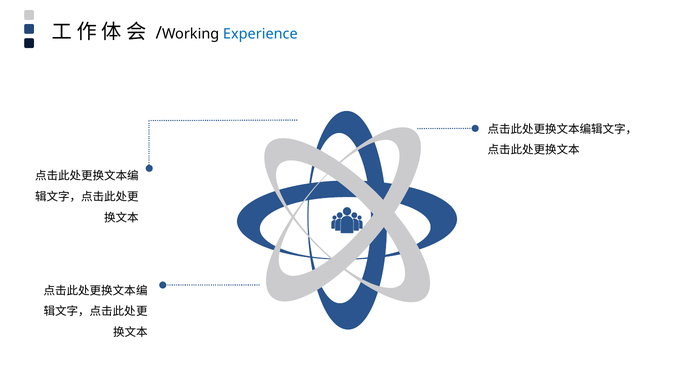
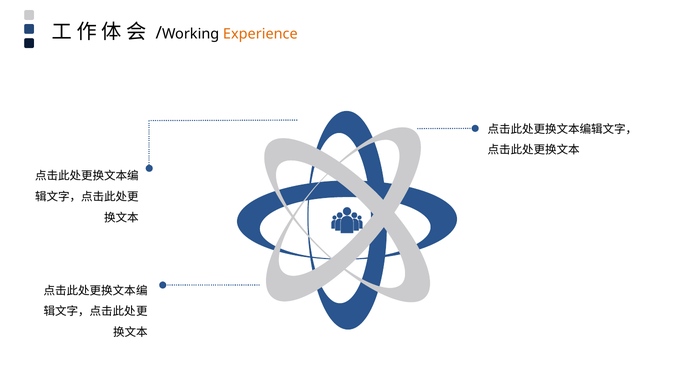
Experience colour: blue -> orange (260, 34)
